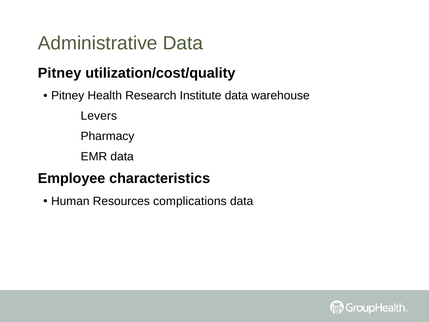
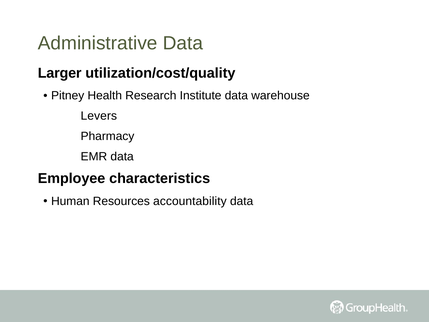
Pitney: Pitney -> Larger (60, 73)
complications: complications -> accountability (190, 201)
